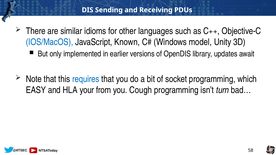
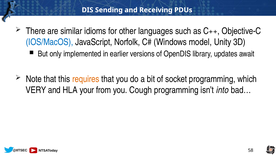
Known: Known -> Norfolk (127, 42)
requires colour: blue -> orange (86, 79)
EASY: EASY -> VERY (36, 90)
turn: turn -> into (222, 90)
